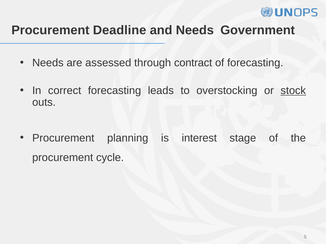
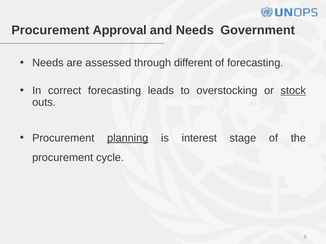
Deadline: Deadline -> Approval (120, 30)
contract: contract -> different (193, 63)
planning underline: none -> present (128, 138)
